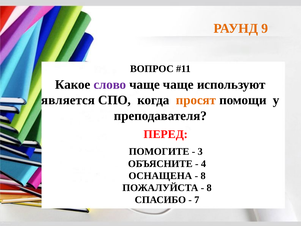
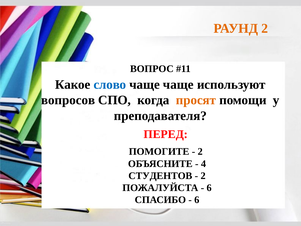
РАУНД 9: 9 -> 2 (265, 29)
слово colour: purple -> blue (110, 85)
является: является -> вопросов (68, 100)
3: 3 -> 2 (200, 152)
ОСНАЩЕНА: ОСНАЩЕНА -> СТУДЕНТОВ (160, 176)
8: 8 -> 2 (203, 176)
8: 8 -> 6 (209, 188)
7: 7 -> 6 (197, 200)
